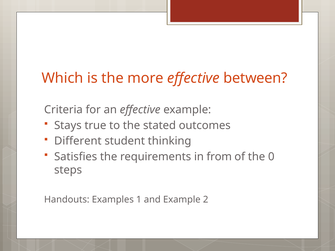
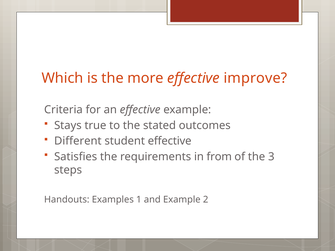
between: between -> improve (255, 78)
student thinking: thinking -> effective (170, 141)
0: 0 -> 3 (271, 157)
